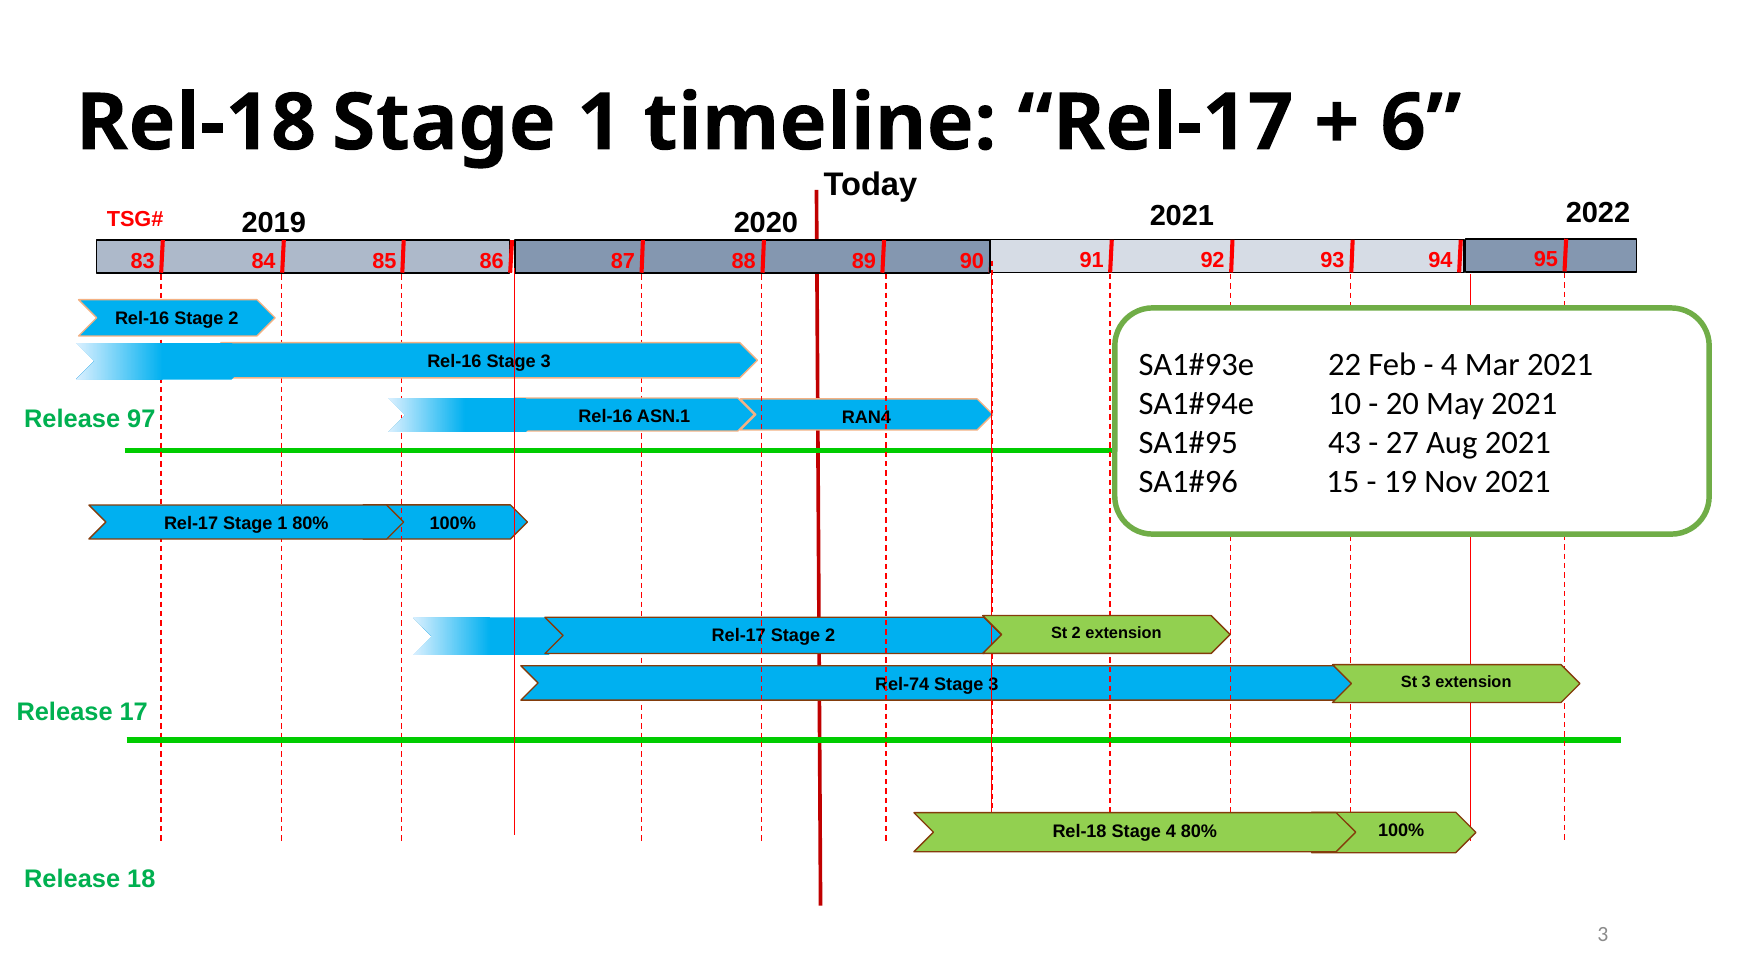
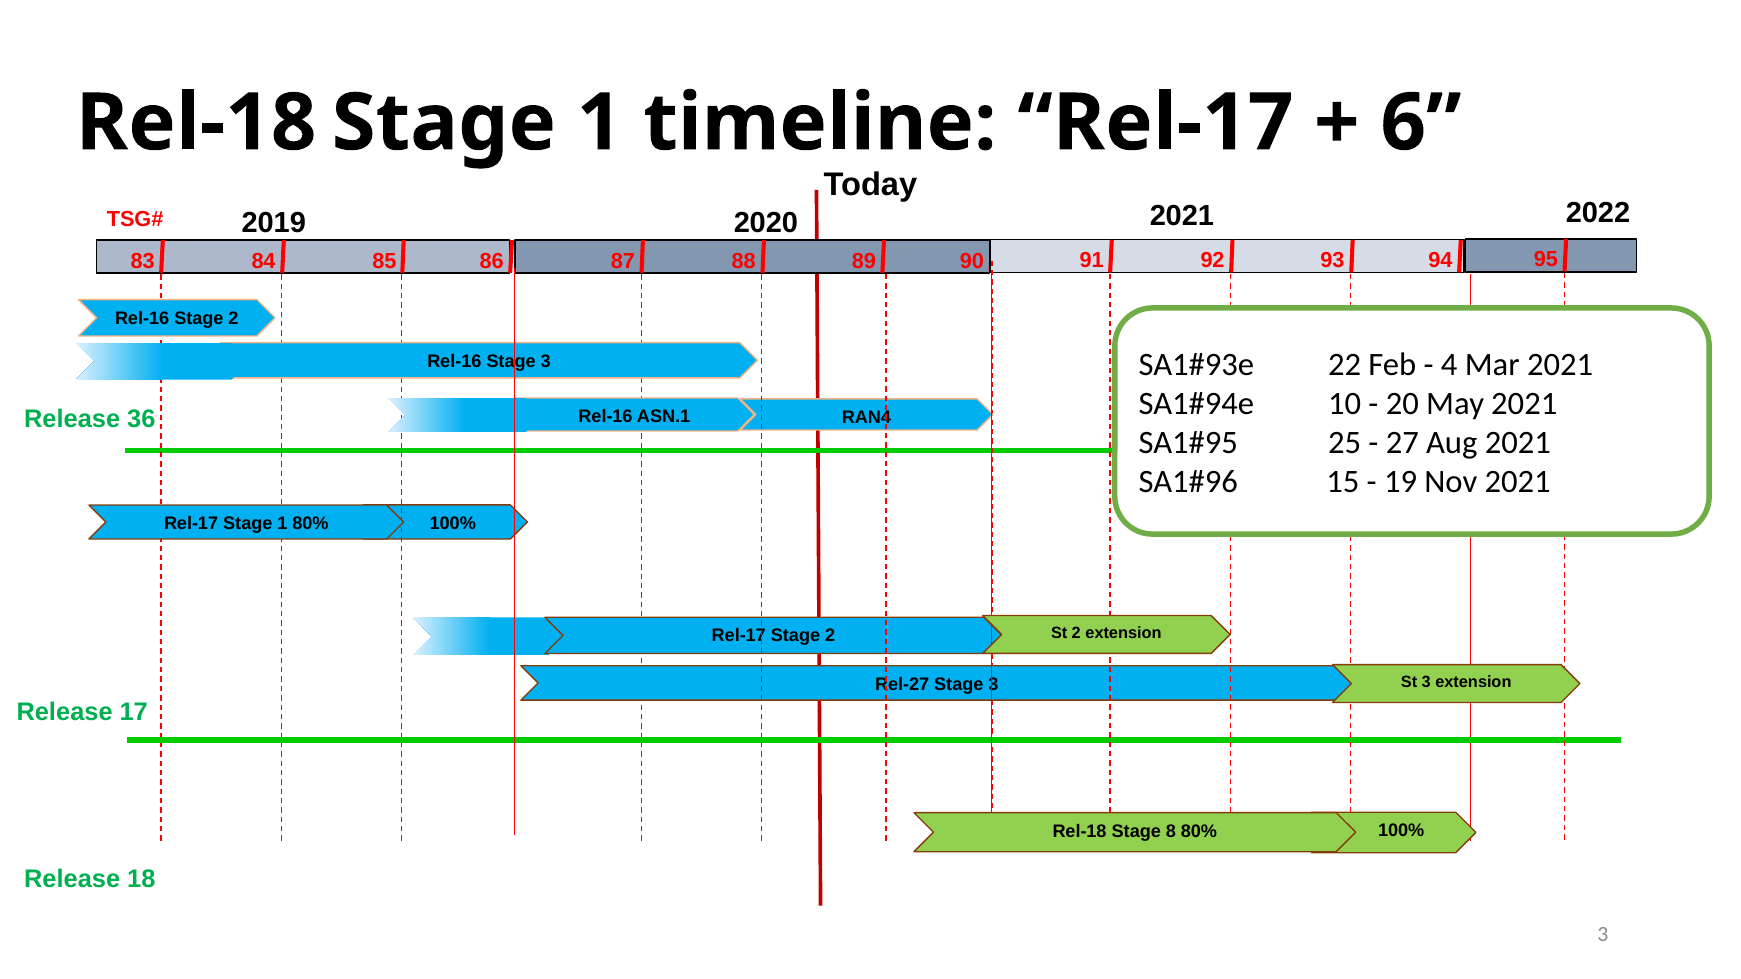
97: 97 -> 36 (141, 419)
43: 43 -> 25 (1345, 443)
Rel-74: Rel-74 -> Rel-27 (902, 684)
Stage 4: 4 -> 8 (1171, 831)
